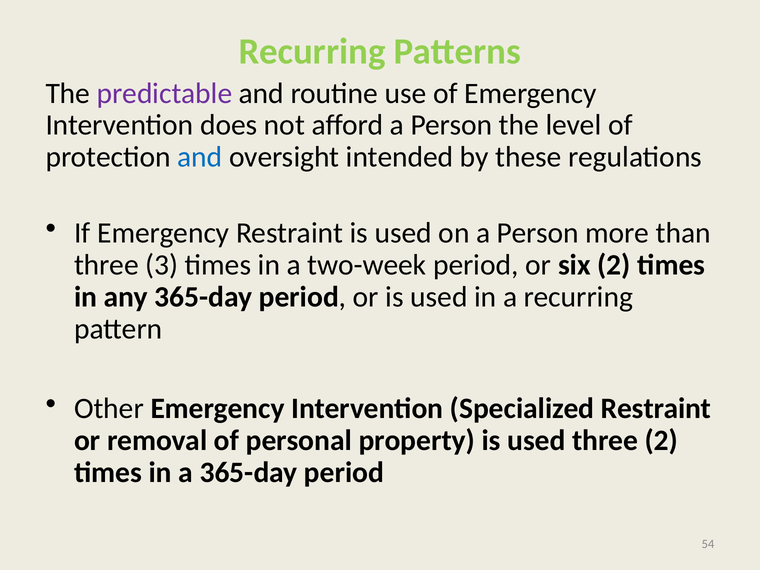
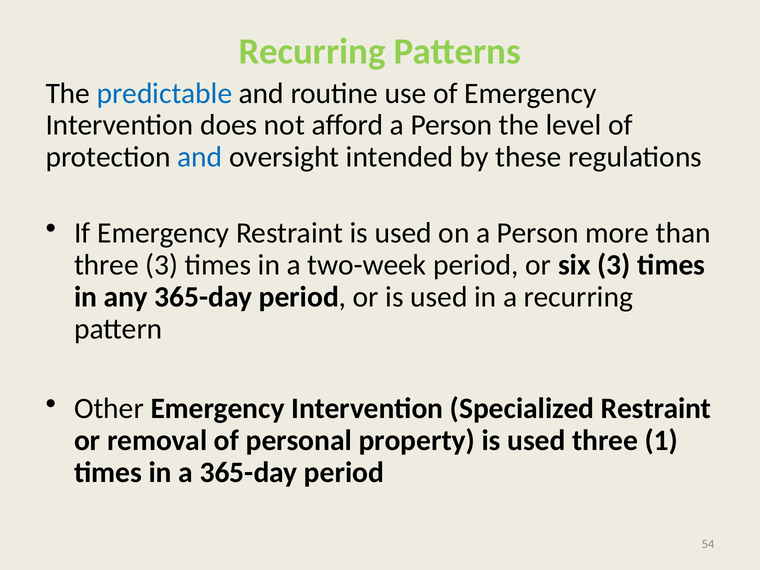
predictable colour: purple -> blue (165, 93)
six 2: 2 -> 3 (614, 265)
three 2: 2 -> 1 (661, 440)
